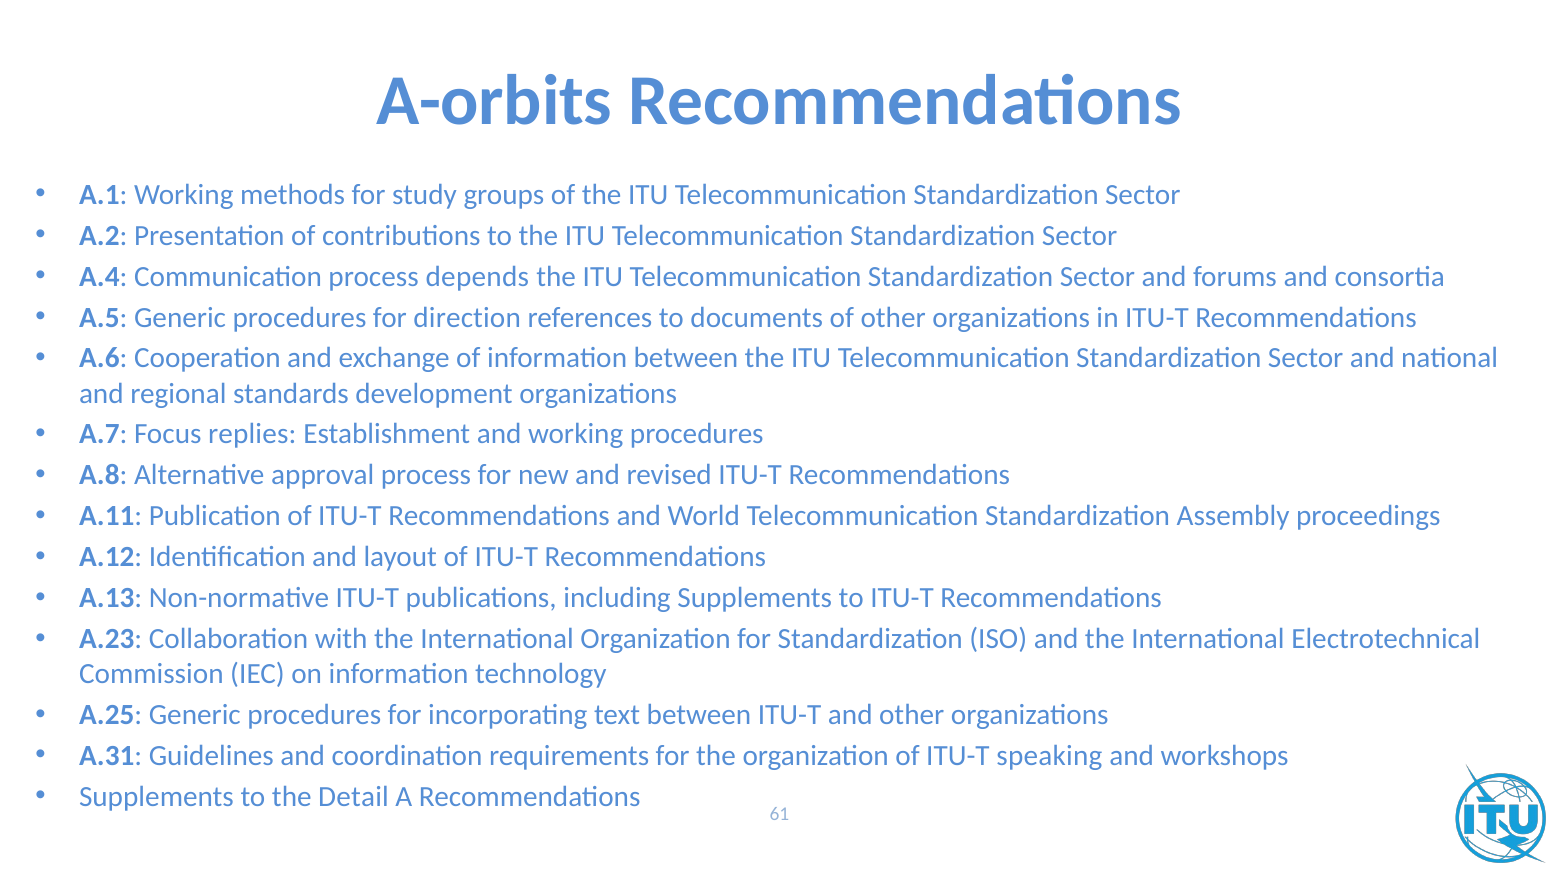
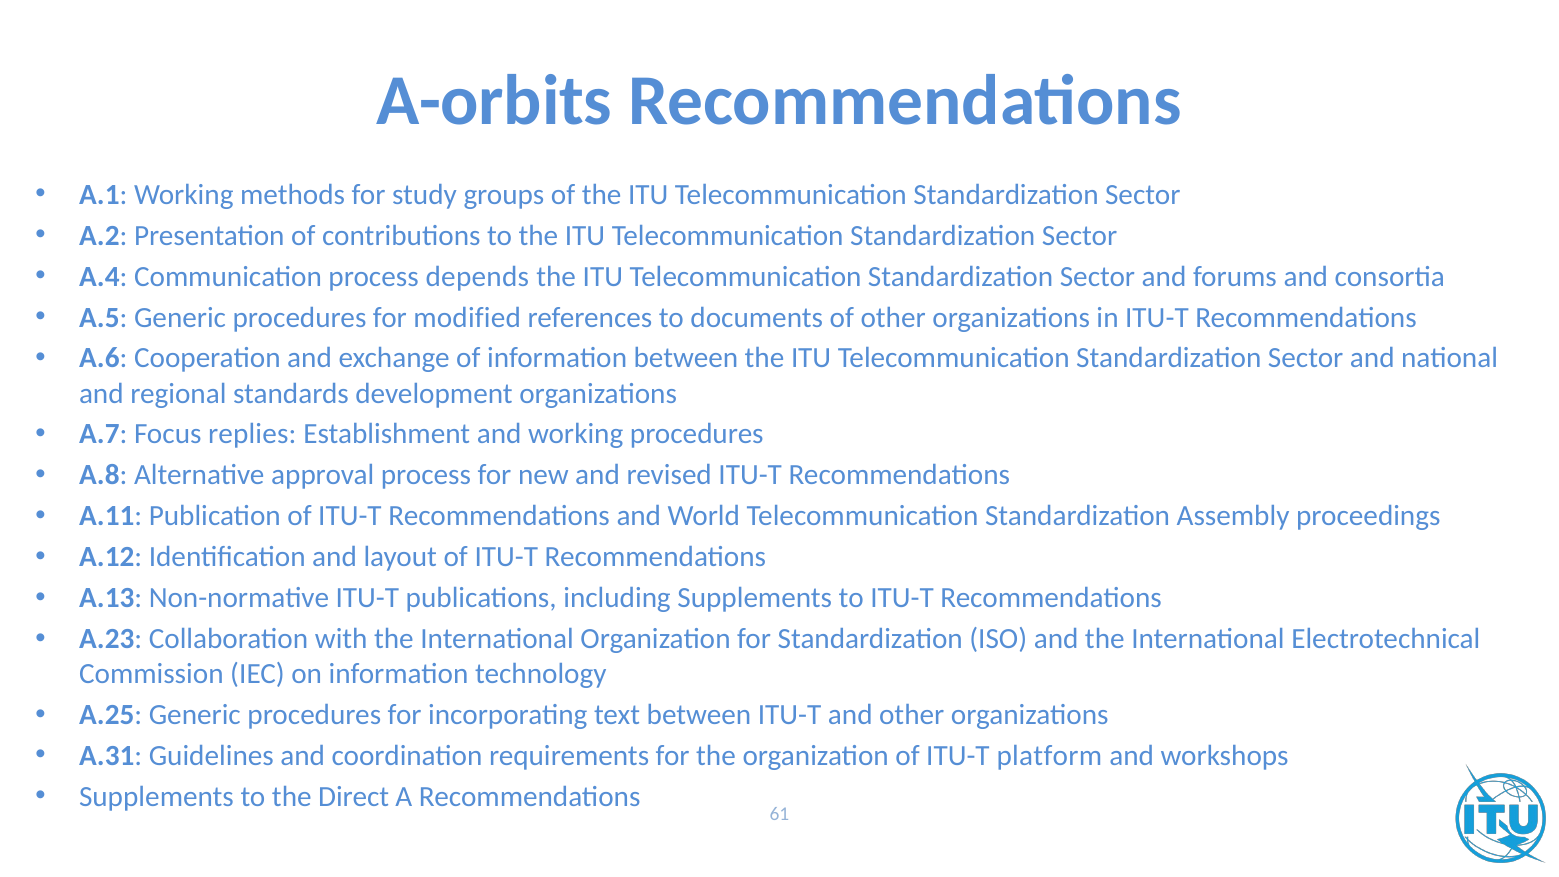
direction: direction -> modified (467, 317)
speaking: speaking -> platform (1049, 756)
Detail: Detail -> Direct (354, 797)
